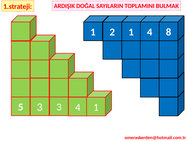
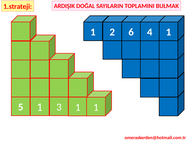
2 1: 1 -> 6 (131, 32)
4 8: 8 -> 1 (169, 32)
5 3: 3 -> 1 (40, 107)
3 4: 4 -> 1 (78, 107)
